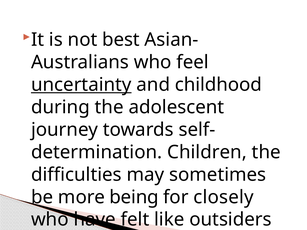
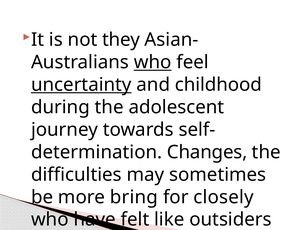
best: best -> they (121, 40)
who underline: none -> present (153, 62)
Children: Children -> Changes (207, 152)
being: being -> bring (134, 197)
